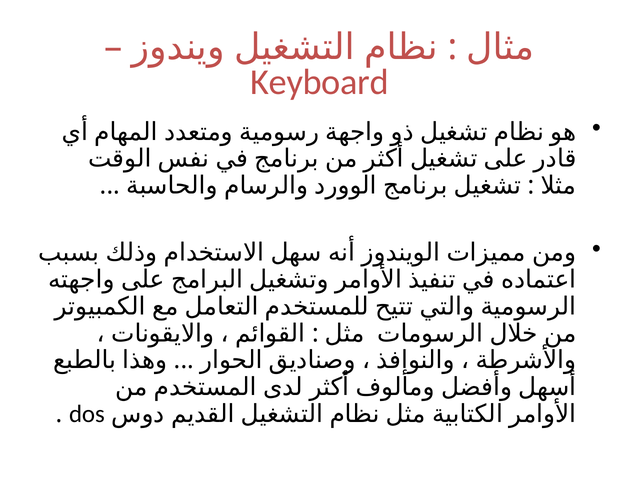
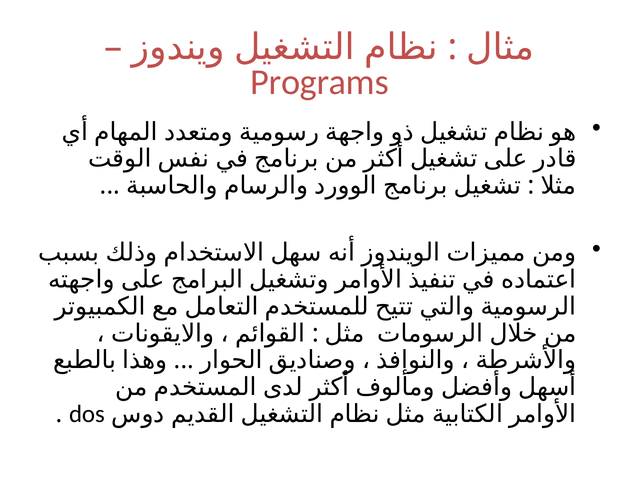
Keyboard: Keyboard -> Programs (320, 82)
